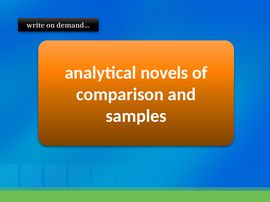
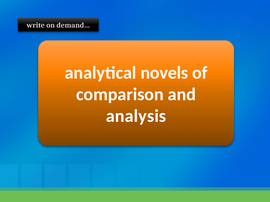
samples: samples -> analysis (136, 116)
